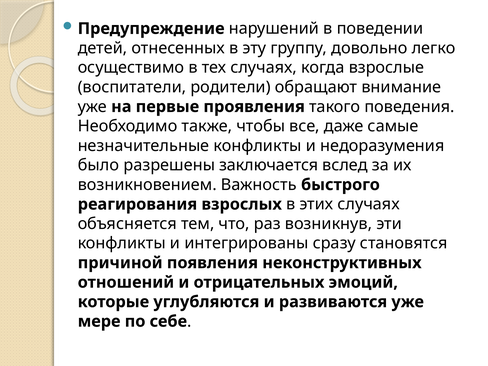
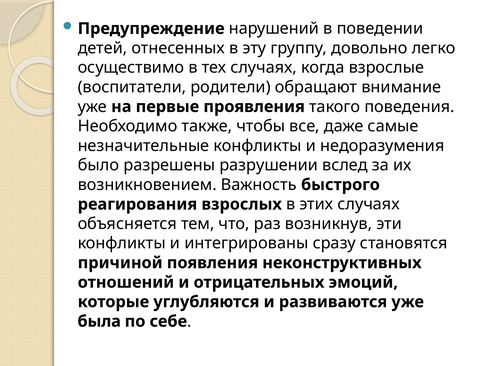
заключается: заключается -> разрушении (269, 165)
мере: мере -> была (99, 321)
